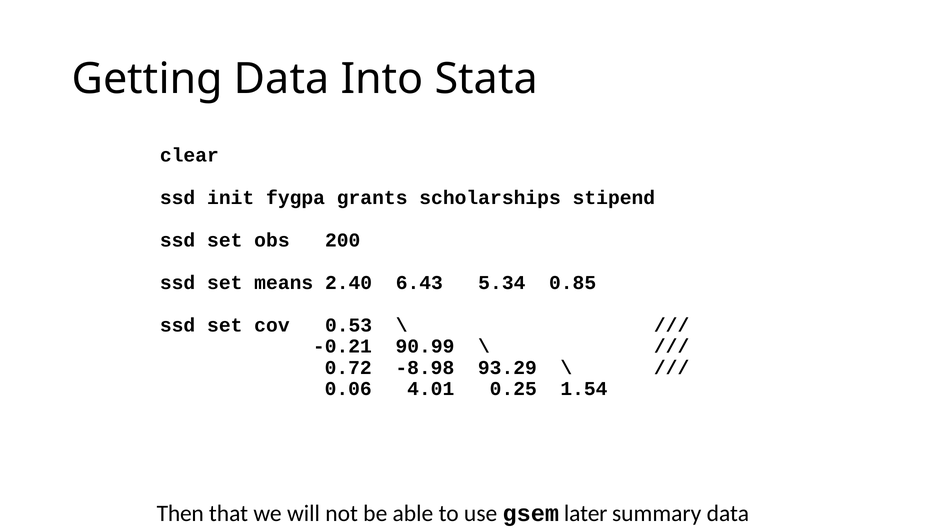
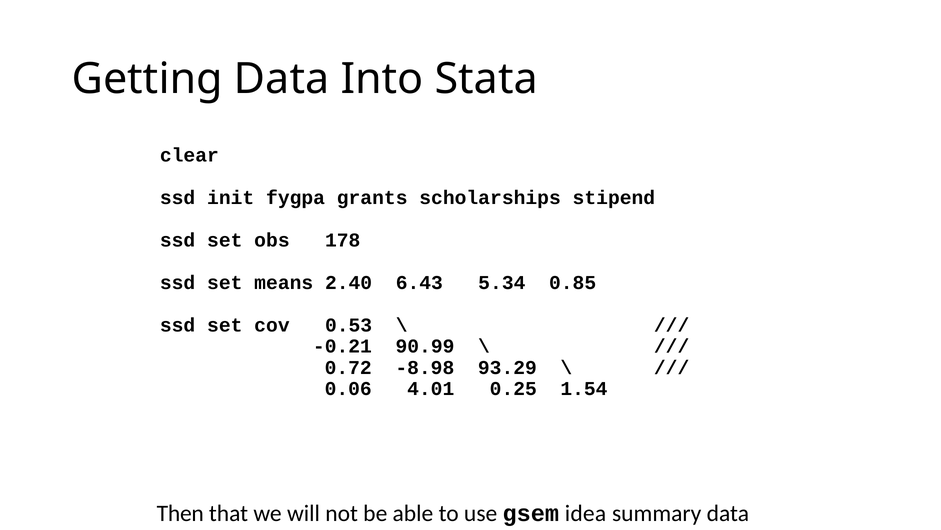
200: 200 -> 178 (343, 240)
later: later -> idea (585, 513)
